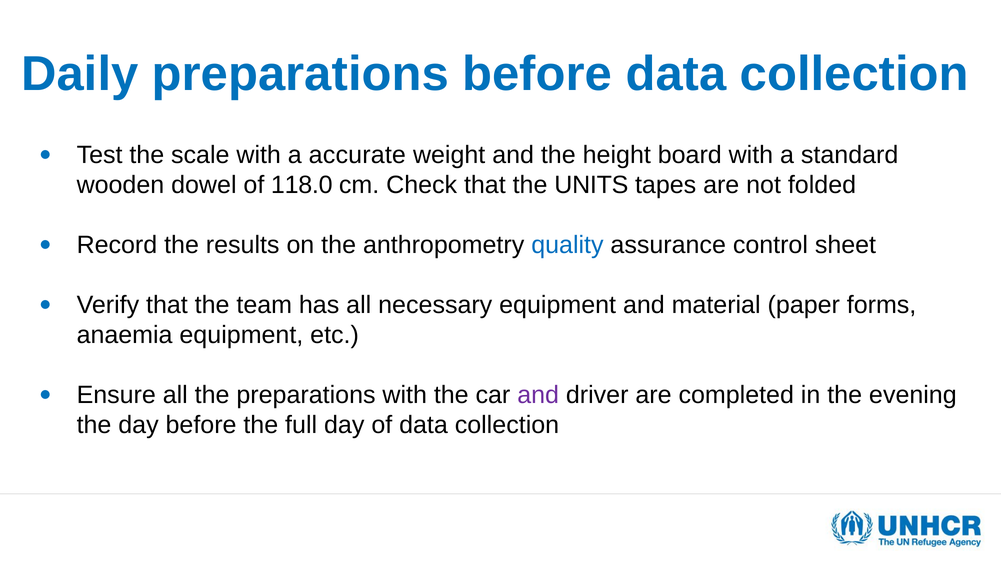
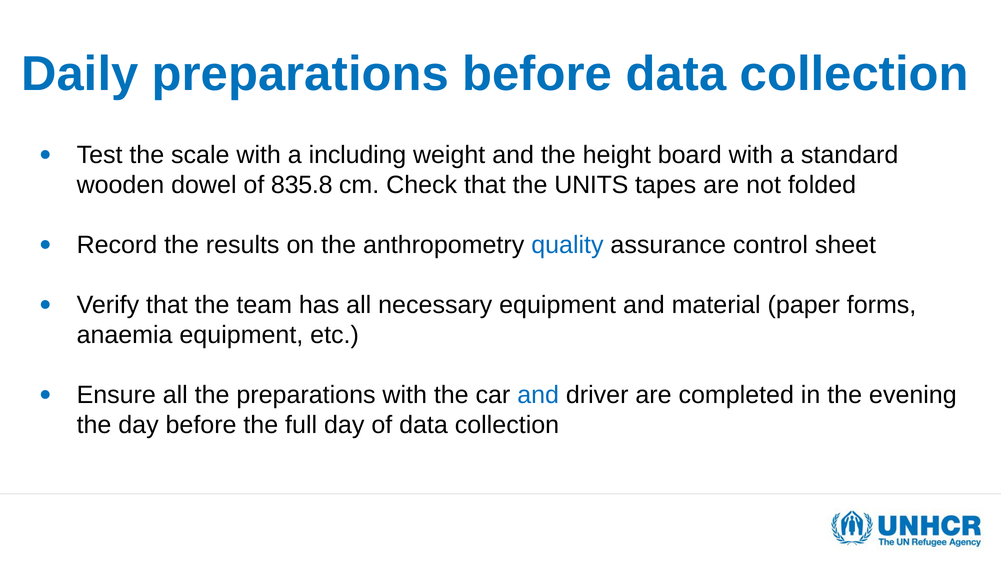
accurate: accurate -> including (357, 155)
118.0: 118.0 -> 835.8 (302, 185)
and colour: purple -> blue (538, 395)
